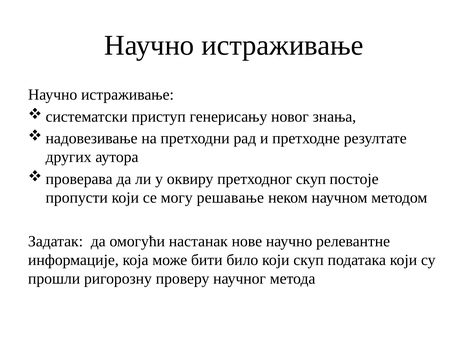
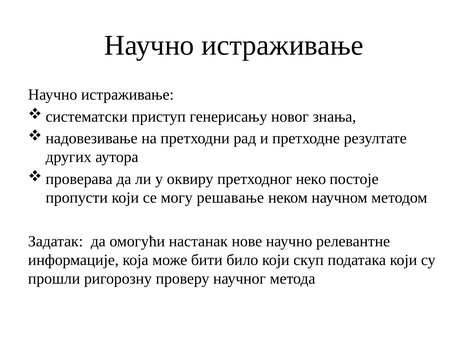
претходног скуп: скуп -> неко (311, 179)
